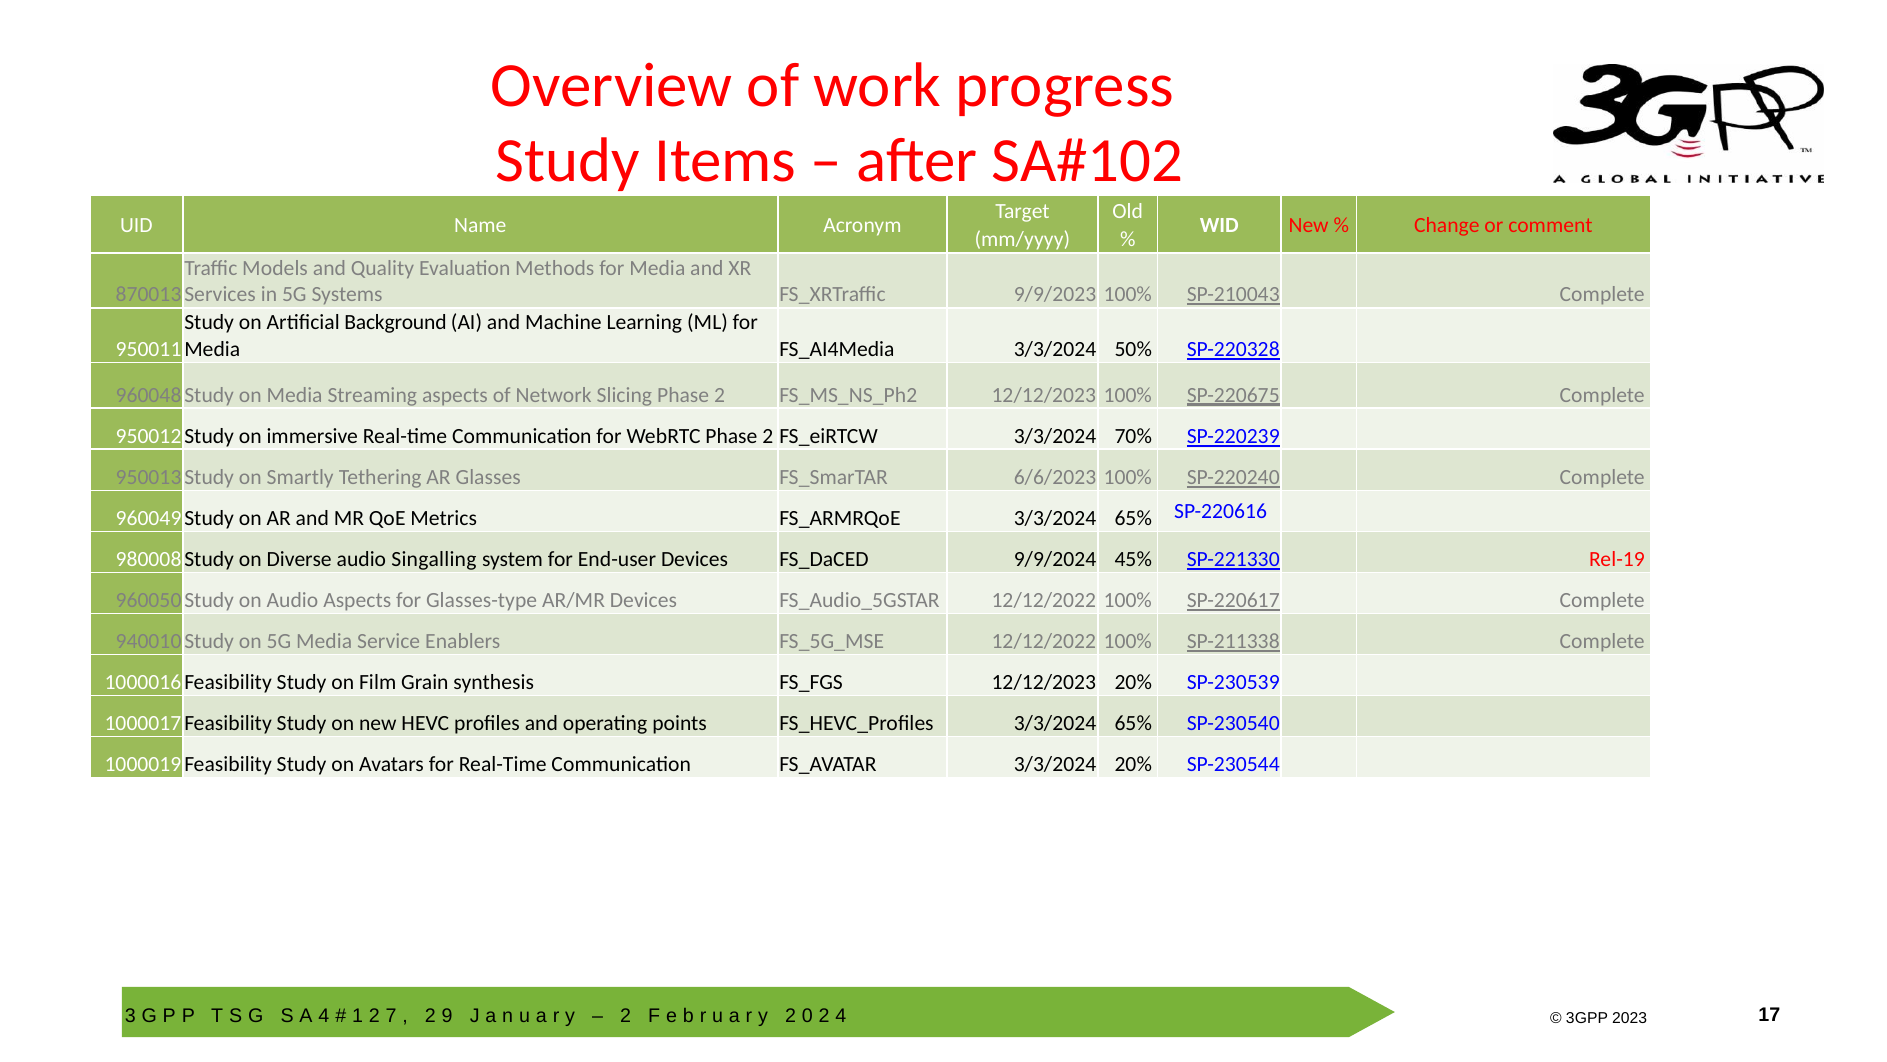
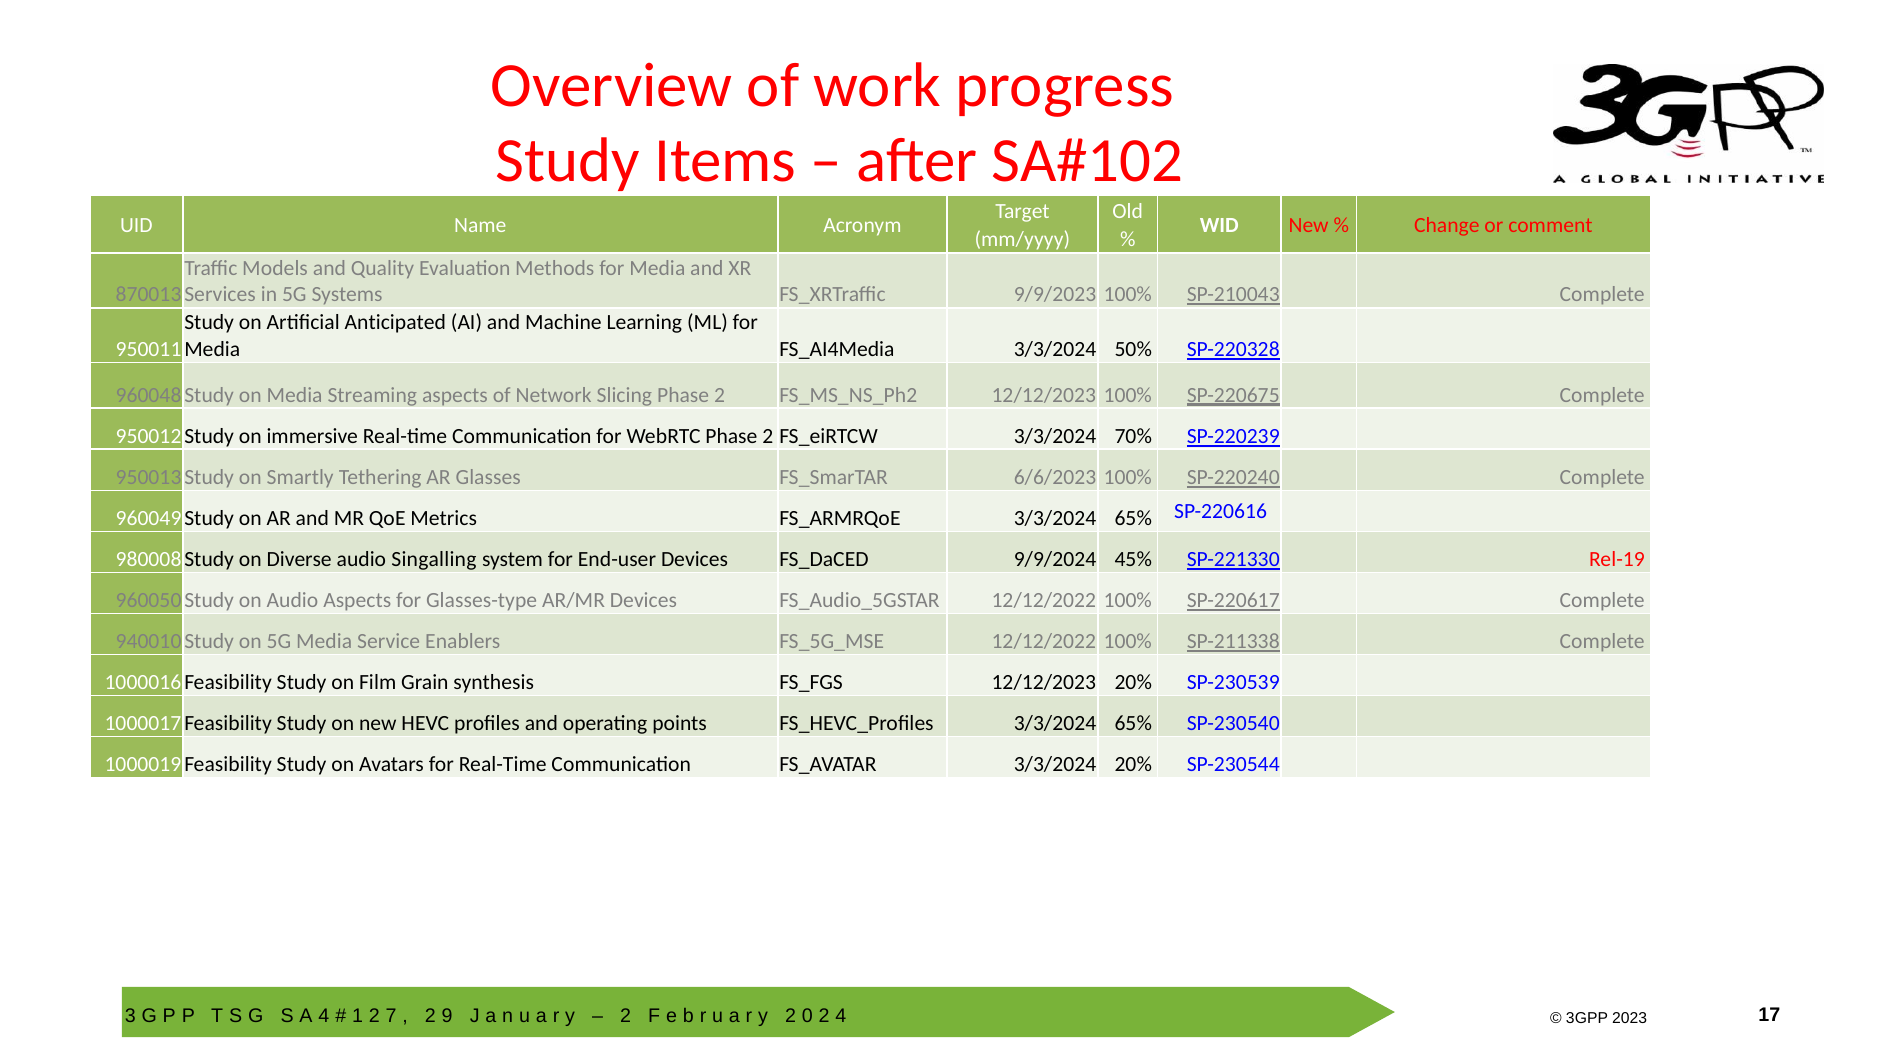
Background: Background -> Anticipated (395, 323)
